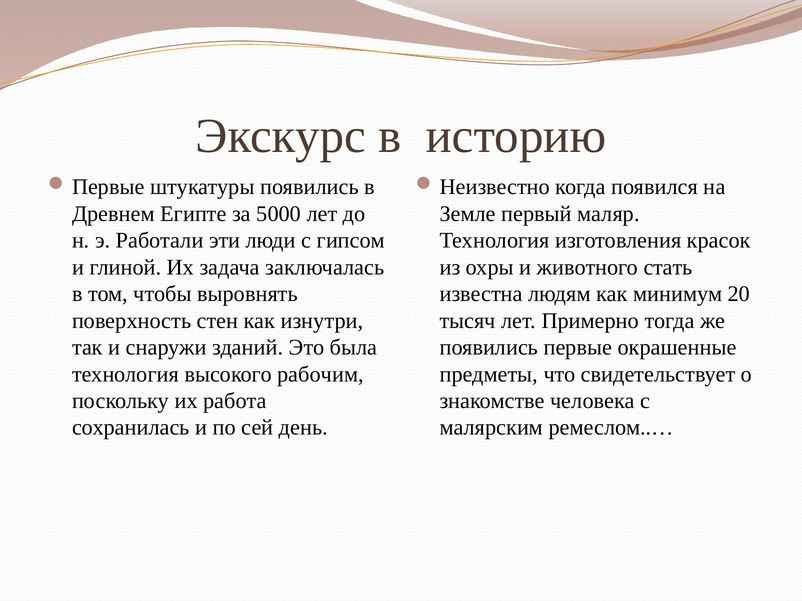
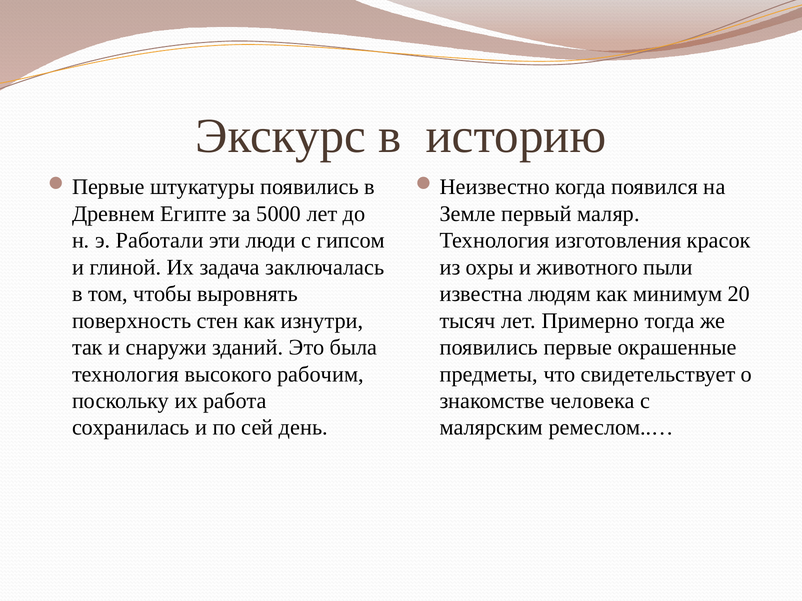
стать: стать -> пыли (668, 268)
